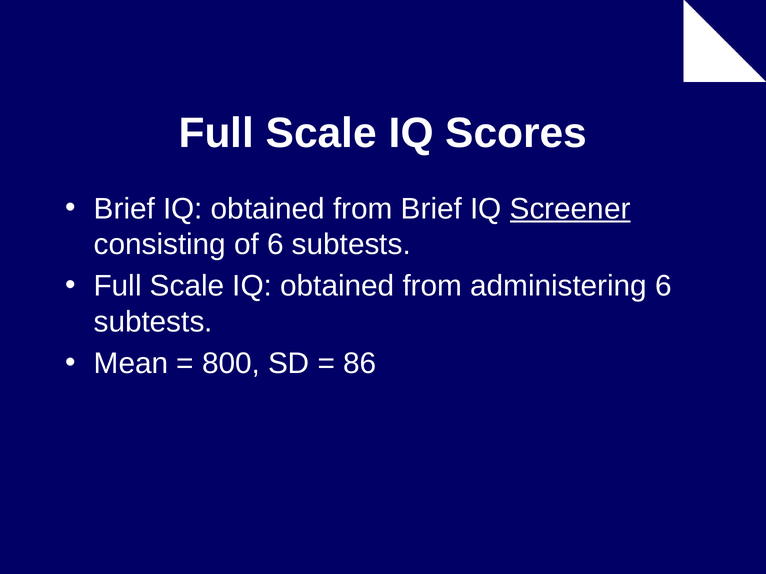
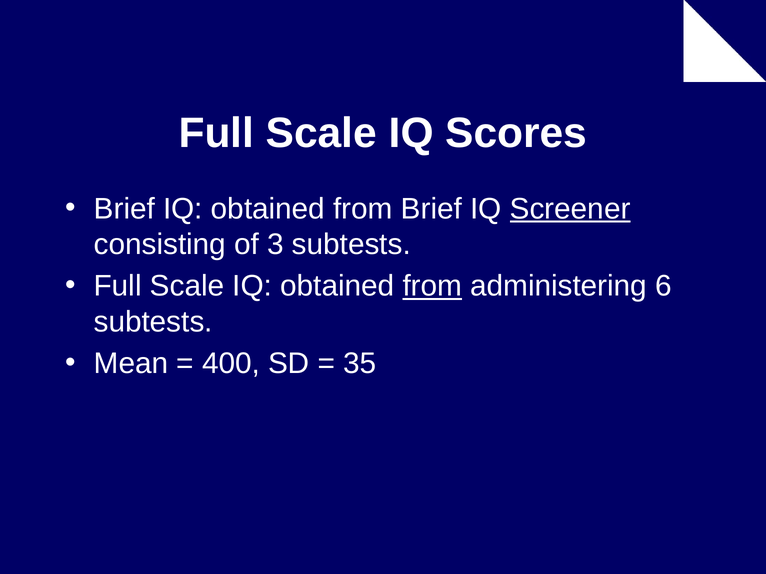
of 6: 6 -> 3 (275, 245)
from underline: none -> present (432, 286)
800: 800 -> 400 (231, 364)
86: 86 -> 35 (360, 364)
